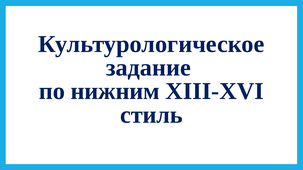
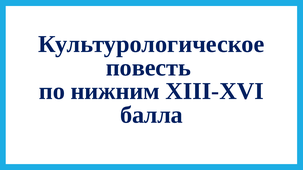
задание: задание -> повесть (148, 68)
стиль: стиль -> балла (151, 115)
